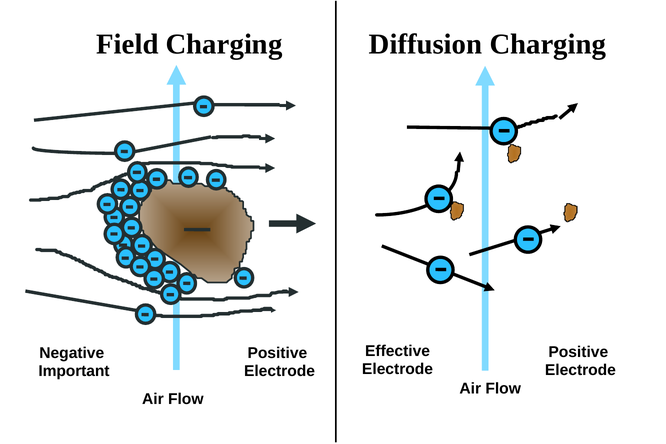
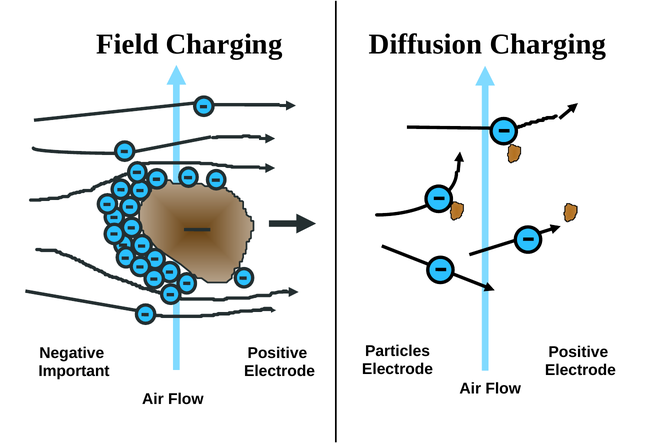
Effective: Effective -> Particles (398, 351)
